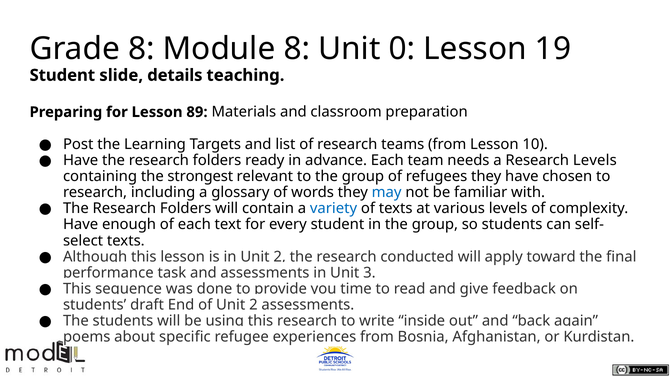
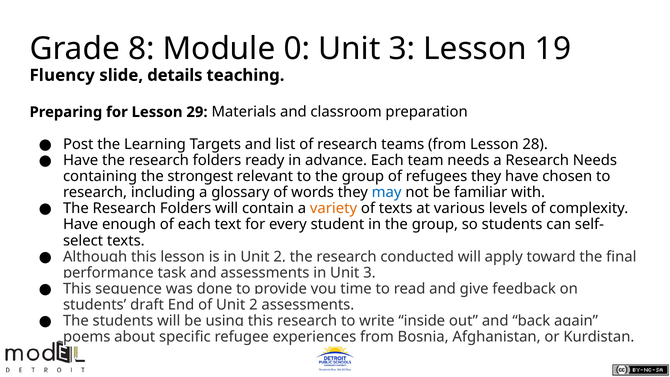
Module 8: 8 -> 0 (297, 49)
0: 0 -> 3 (402, 49)
Student: Student -> Fluency (62, 75)
89: 89 -> 29 (197, 112)
10: 10 -> 28 (535, 144)
Research Levels: Levels -> Needs (595, 160)
variety colour: blue -> orange (334, 208)
